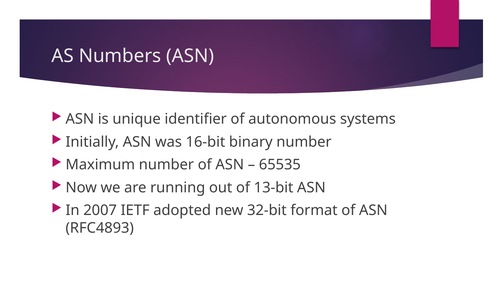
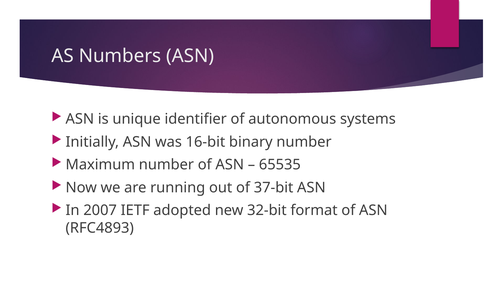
13-bit: 13-bit -> 37-bit (274, 188)
